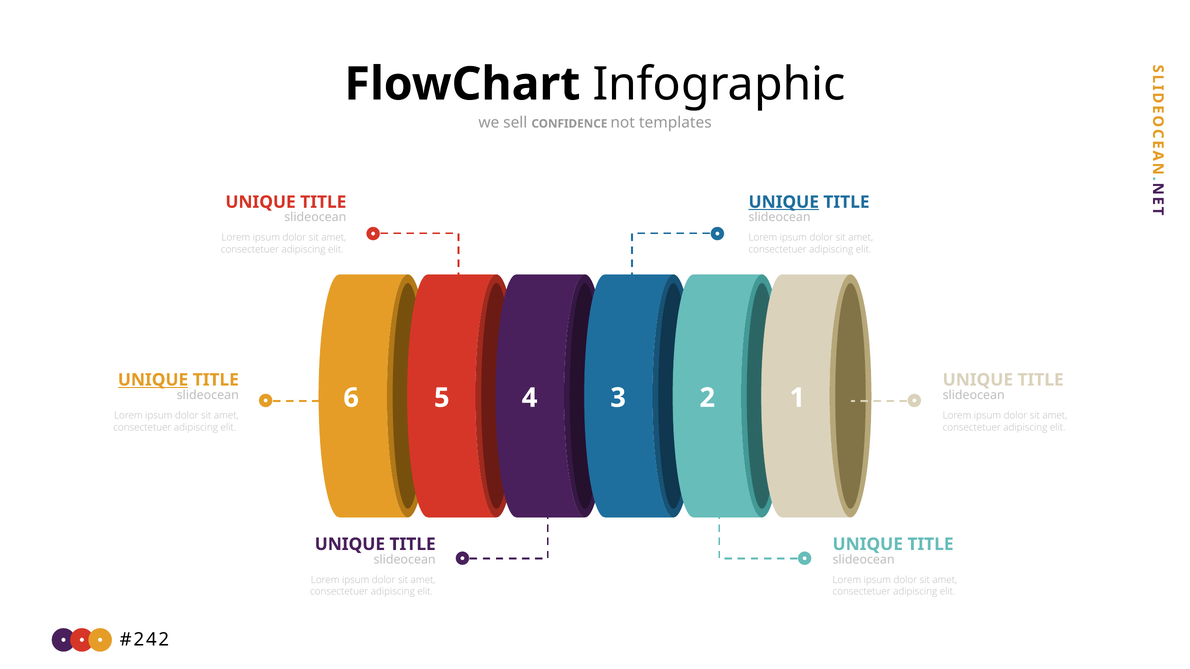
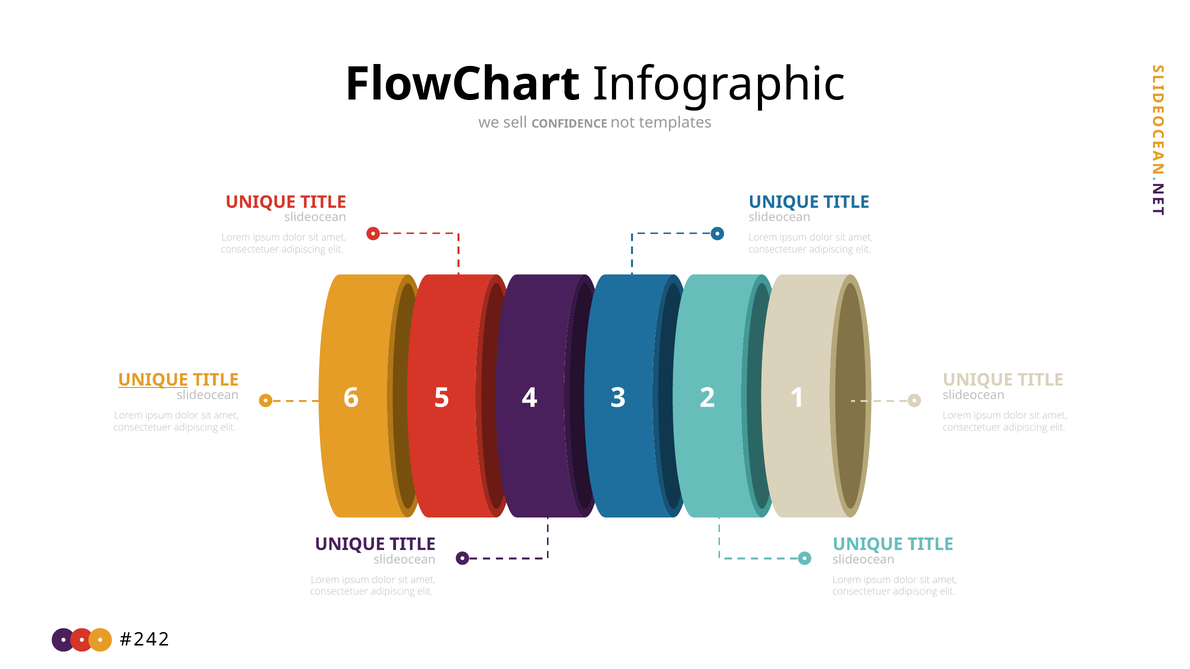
UNIQUE underline: present -> none (784, 202)
